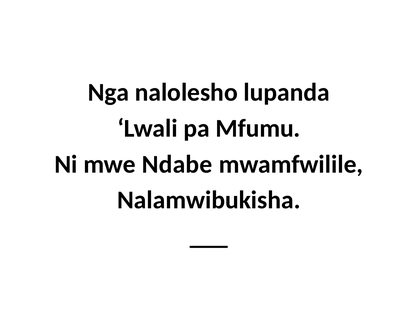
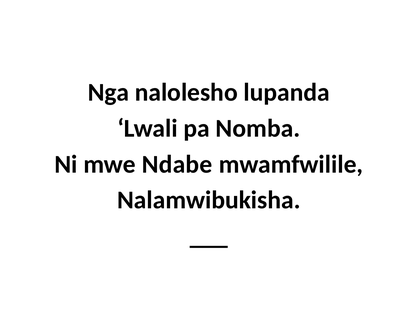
Mfumu: Mfumu -> Nomba (258, 128)
